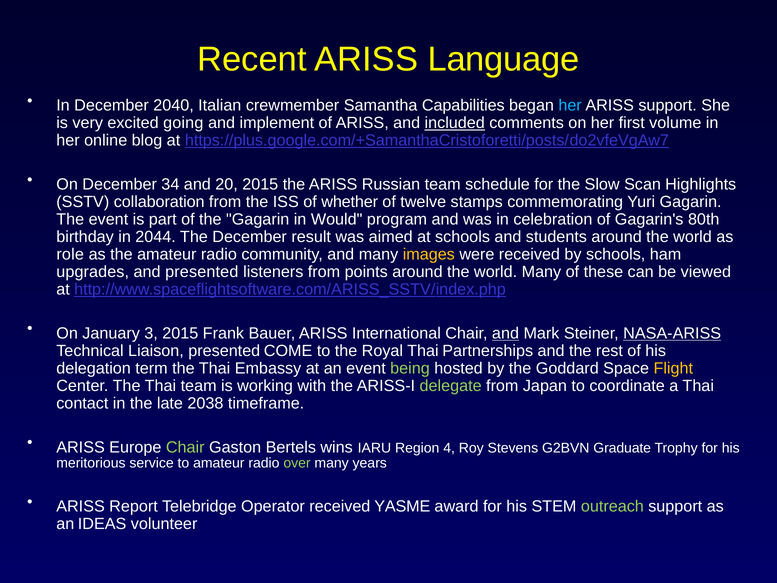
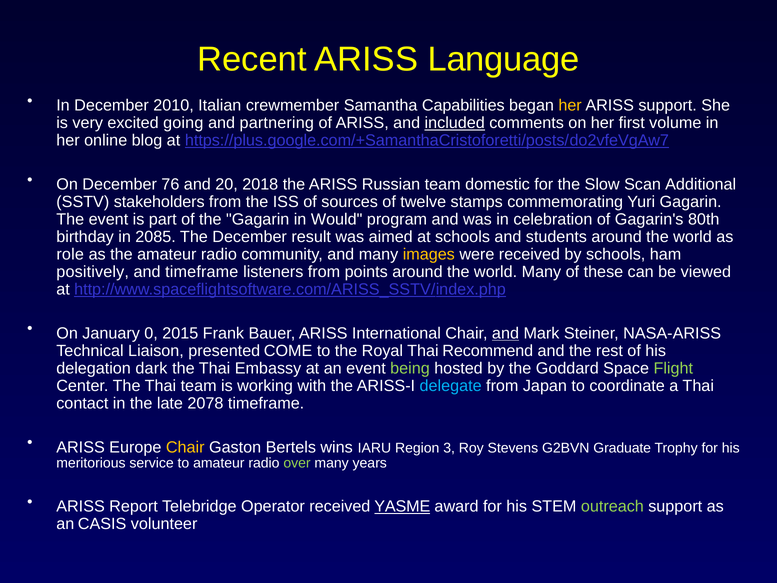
2040: 2040 -> 2010 (174, 105)
her colour: light blue -> yellow (570, 105)
implement: implement -> partnering (277, 123)
34: 34 -> 76 (170, 184)
20 2015: 2015 -> 2018 (260, 184)
schedule: schedule -> domestic (497, 184)
Highlights: Highlights -> Additional (701, 184)
collaboration: collaboration -> stakeholders (159, 202)
whether: whether -> sources (350, 202)
2044: 2044 -> 2085 (156, 237)
upgrades: upgrades -> positively (93, 272)
and presented: presented -> timeframe (202, 272)
3: 3 -> 0 (151, 333)
NASA-ARISS underline: present -> none (672, 333)
Partnerships: Partnerships -> Recommend (488, 351)
term: term -> dark (151, 368)
Flight colour: yellow -> light green (673, 368)
delegate colour: light green -> light blue (451, 386)
2038: 2038 -> 2078 (205, 403)
Chair colour: light green -> yellow (185, 447)
4: 4 -> 3 (449, 448)
YASME underline: none -> present (402, 506)
IDEAS: IDEAS -> CASIS (102, 524)
